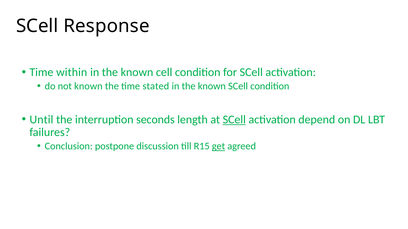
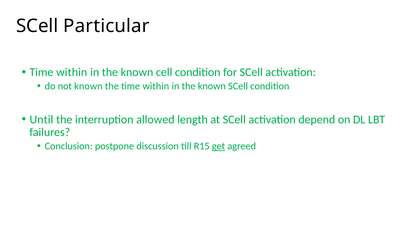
Response: Response -> Particular (107, 26)
the time stated: stated -> within (156, 86)
seconds: seconds -> allowed (155, 120)
SCell underline: present -> none (234, 120)
